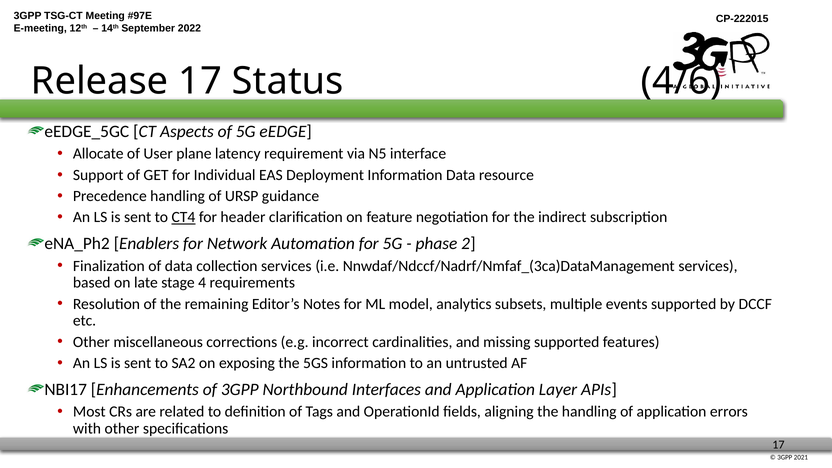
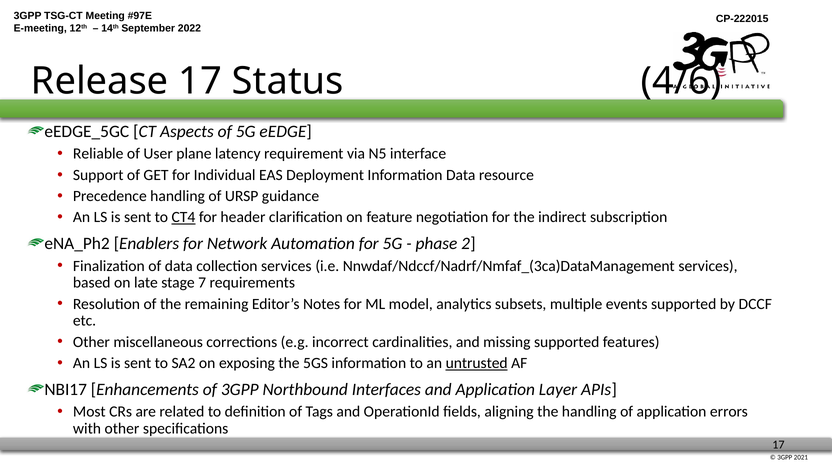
Allocate: Allocate -> Reliable (98, 154)
4: 4 -> 7 (202, 283)
untrusted underline: none -> present (477, 363)
